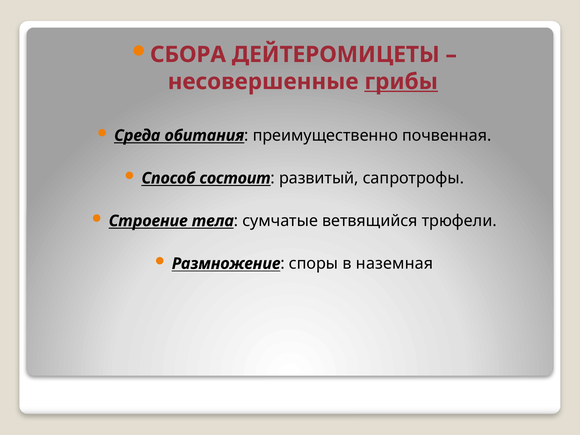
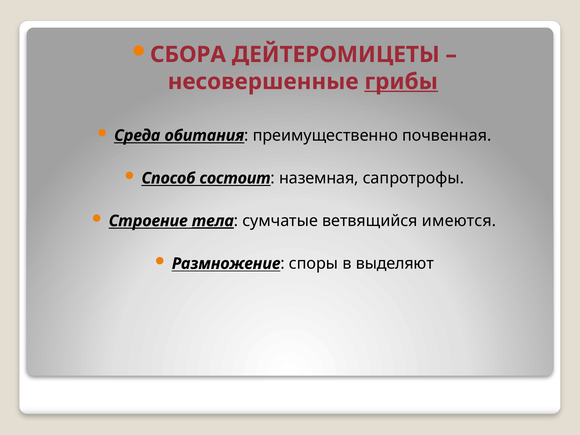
развитый: развитый -> наземная (319, 178)
тела underline: none -> present (213, 221)
трюфели: трюфели -> имеются (459, 221)
наземная: наземная -> выделяют (395, 264)
